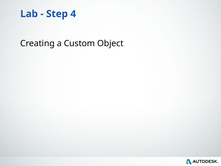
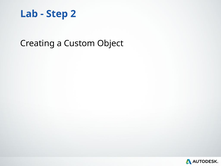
4: 4 -> 2 (73, 14)
